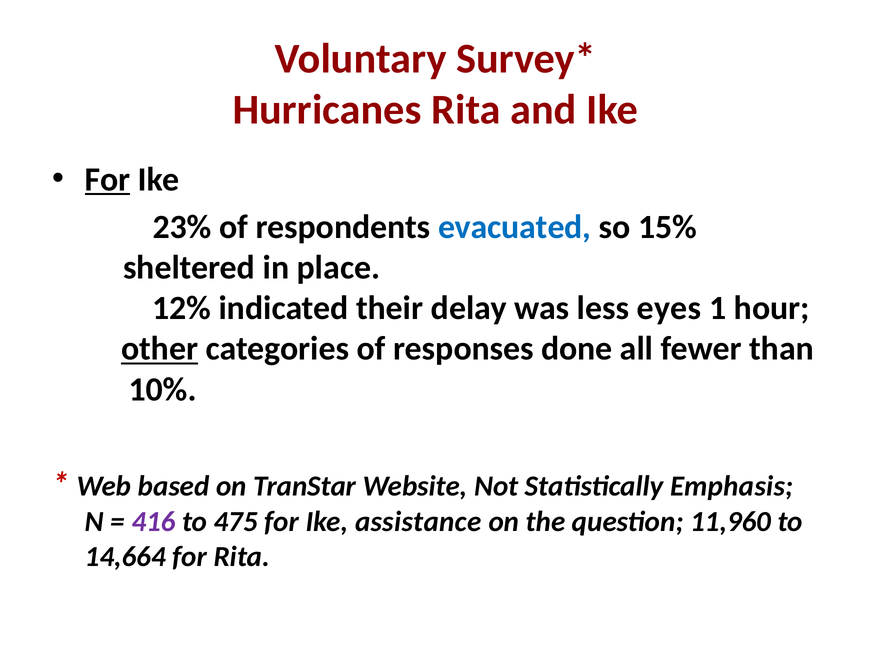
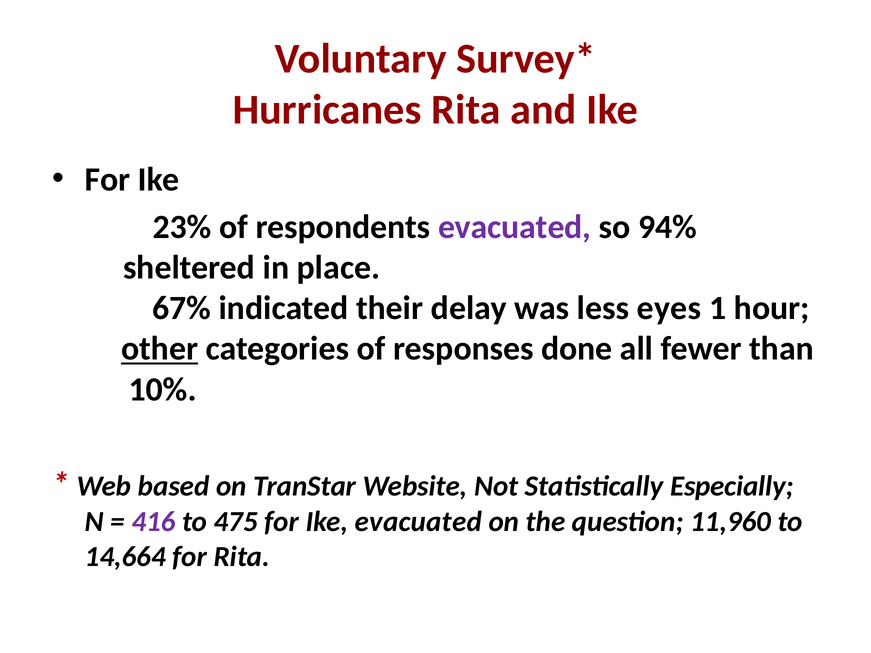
For underline: present -> none (108, 179)
evacuated colour: blue -> purple (515, 227)
15%: 15% -> 94% (668, 227)
12%: 12% -> 67% (182, 308)
Emphasis: Emphasis -> Especially (732, 486)
Ike assistance: assistance -> evacuated (418, 522)
